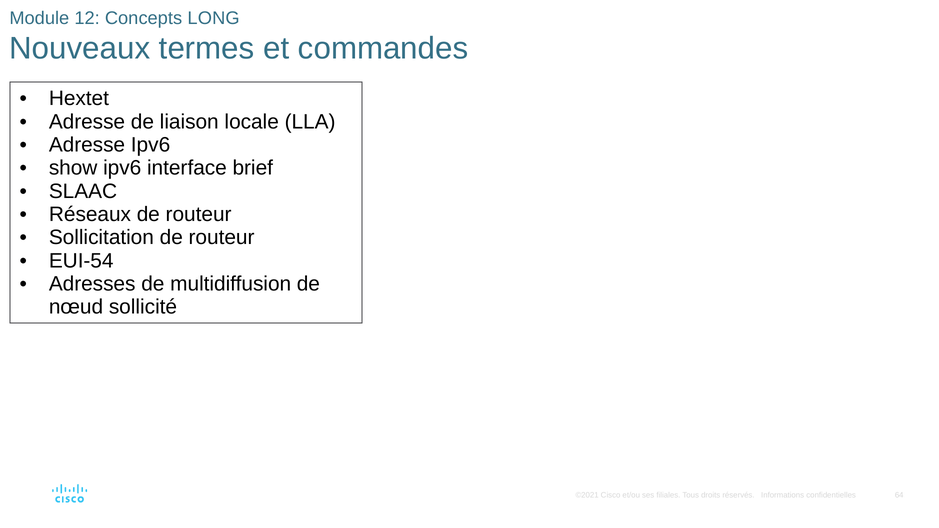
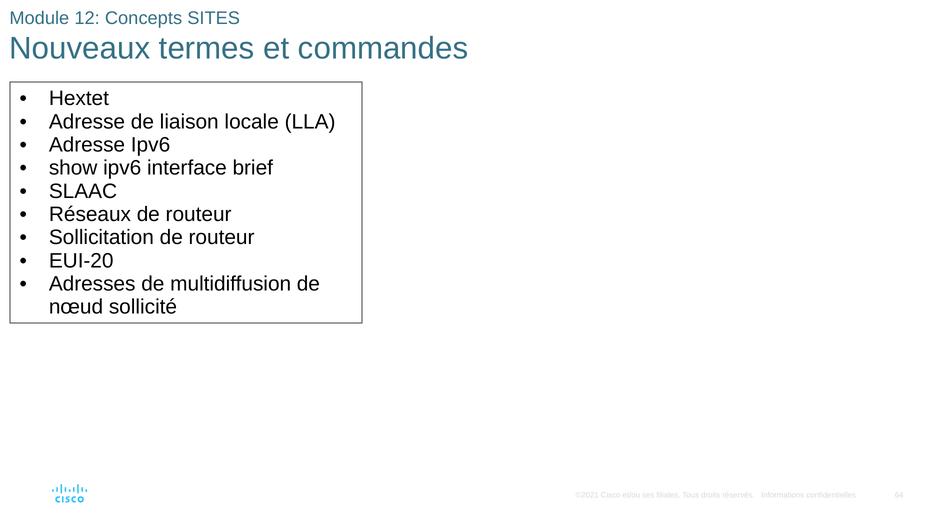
LONG: LONG -> SITES (214, 18)
EUI-54: EUI-54 -> EUI-20 (81, 261)
